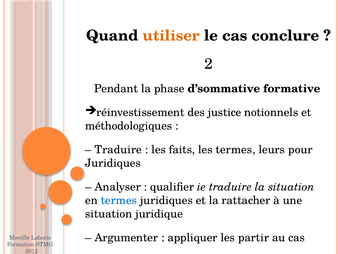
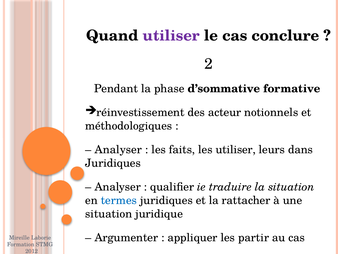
utiliser colour: orange -> purple (171, 35)
justice: justice -> acteur (225, 112)
Traduire: Traduire -> Analyser (118, 149)
les termes: termes -> utiliser (236, 149)
pour: pour -> dans (300, 149)
